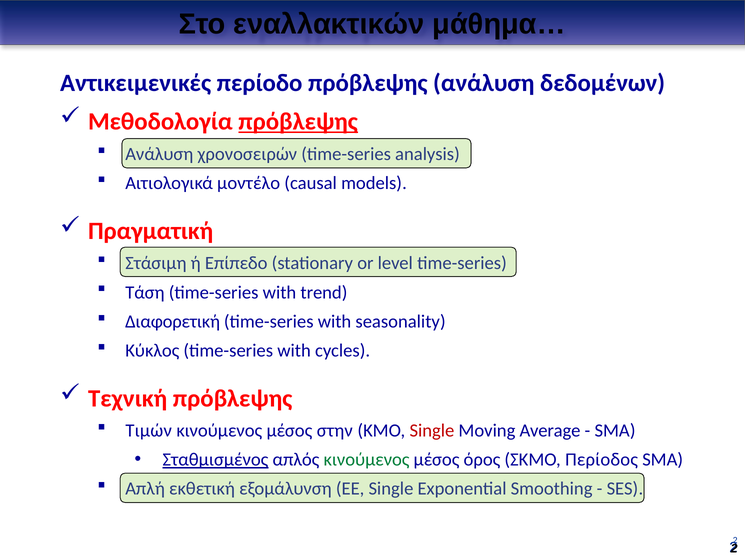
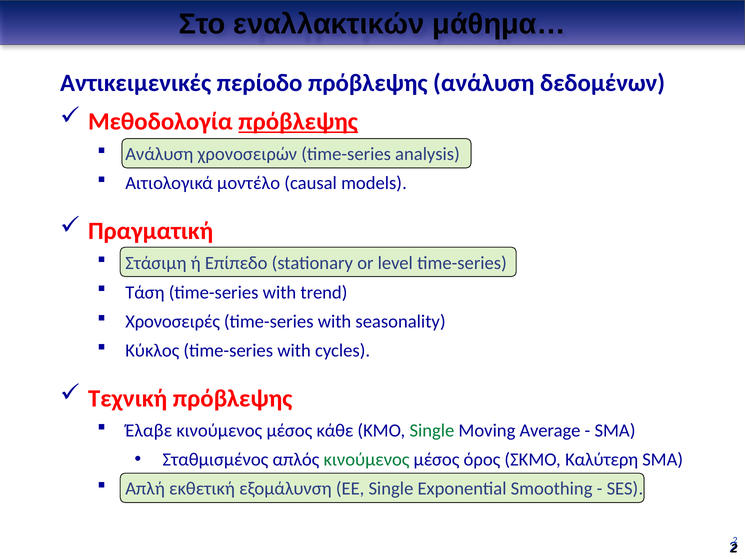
Διαφορετική: Διαφορετική -> Χρονοσειρές (173, 321)
Τιμών: Τιμών -> Έλαβε (149, 431)
στην: στην -> κάθε (335, 431)
Single colour: red -> green (432, 431)
Σταθμισμένος underline: present -> none (215, 460)
Περίοδος: Περίοδος -> Καλύτερη (602, 460)
